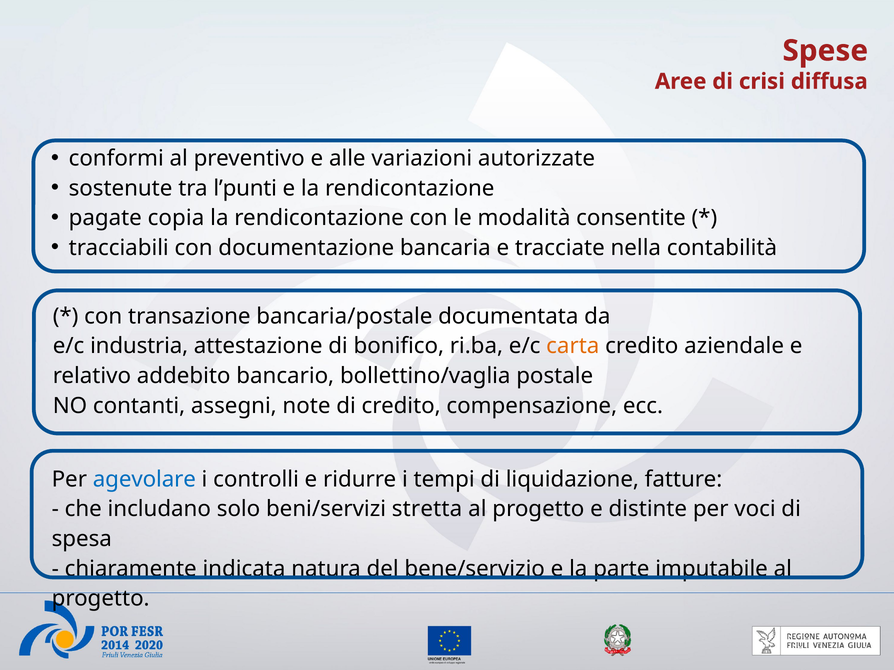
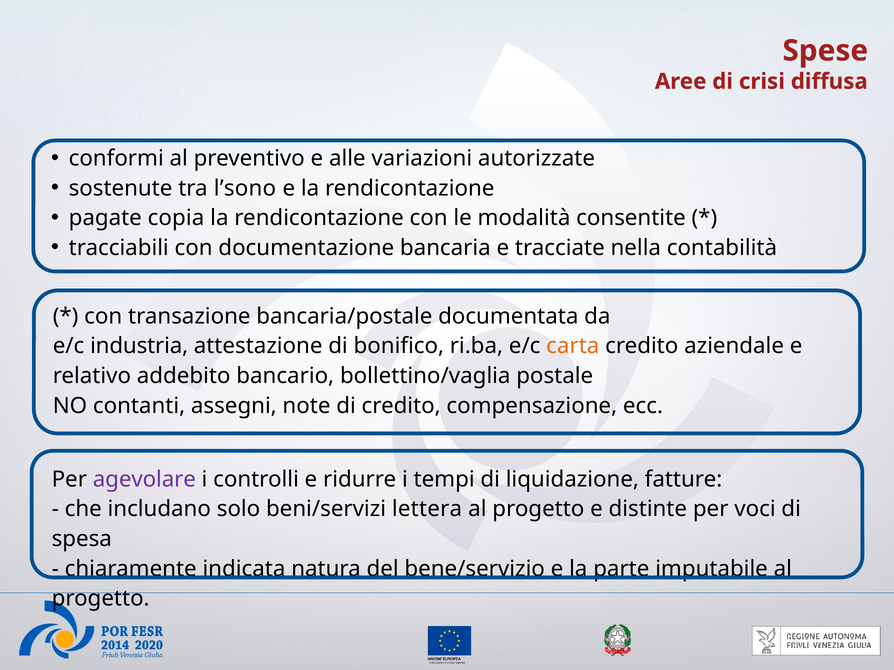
l’punti: l’punti -> l’sono (245, 188)
agevolare colour: blue -> purple (144, 480)
stretta: stretta -> lettera (427, 509)
